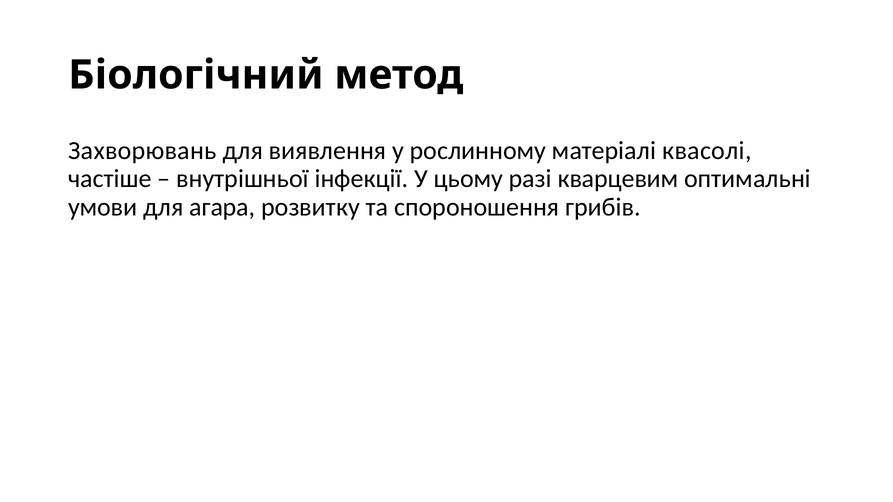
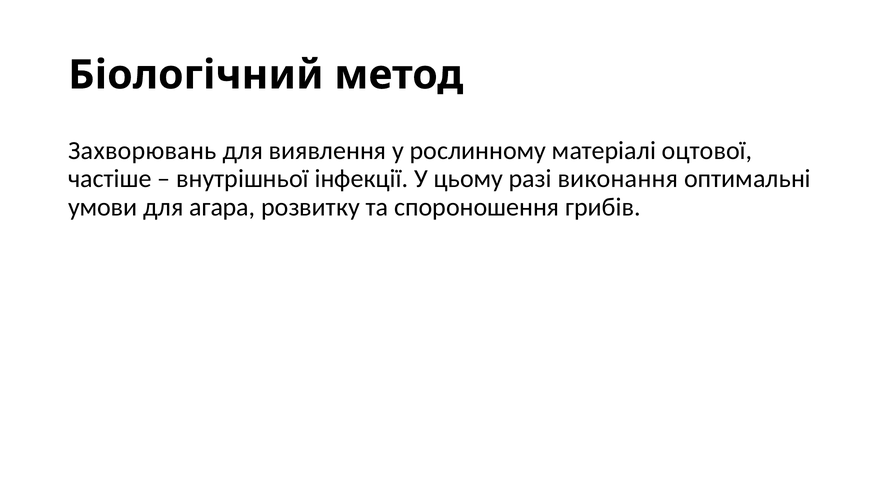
квасолі: квасолі -> оцтової (707, 151)
кварцевим: кварцевим -> виконання (618, 179)
